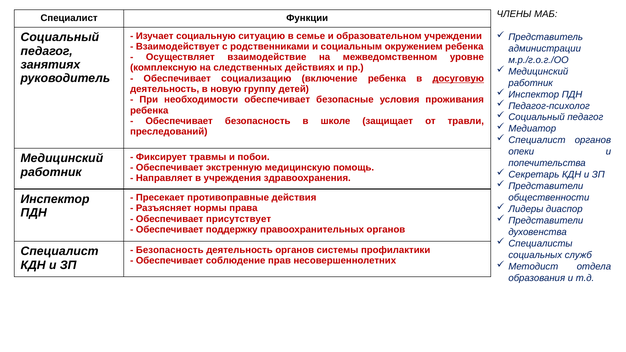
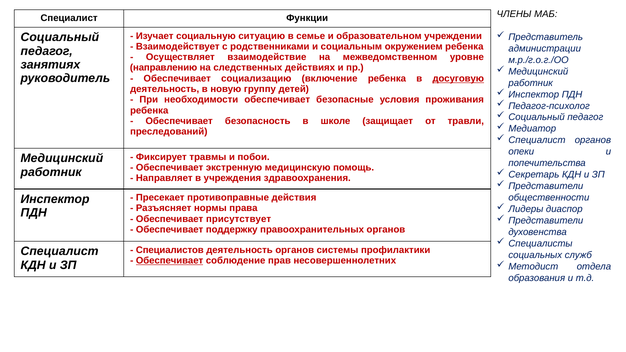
комплексную: комплексную -> направлению (164, 68)
Безопасность: Безопасность -> Специалистов (170, 250)
Обеспечивает underline: none -> present (170, 261)
